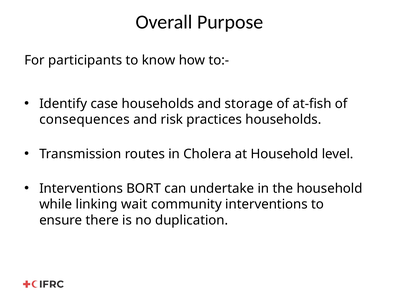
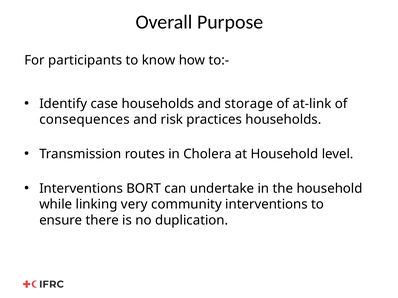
at-fish: at-fish -> at-link (312, 104)
wait: wait -> very (134, 205)
